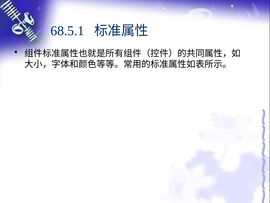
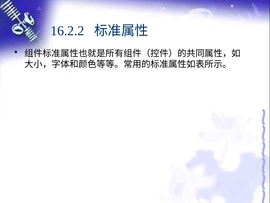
68.5.1: 68.5.1 -> 16.2.2 (67, 31)
